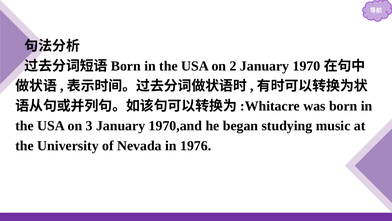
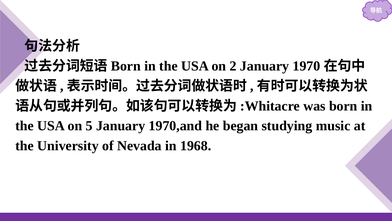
3: 3 -> 5 (89, 126)
1976: 1976 -> 1968 (196, 146)
